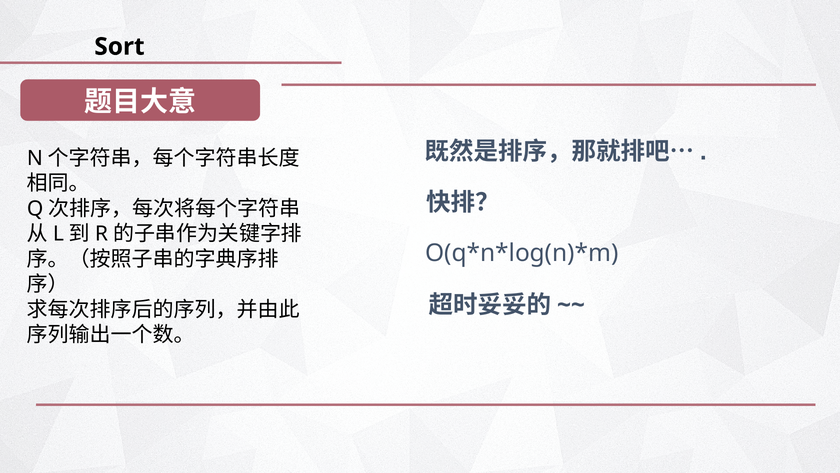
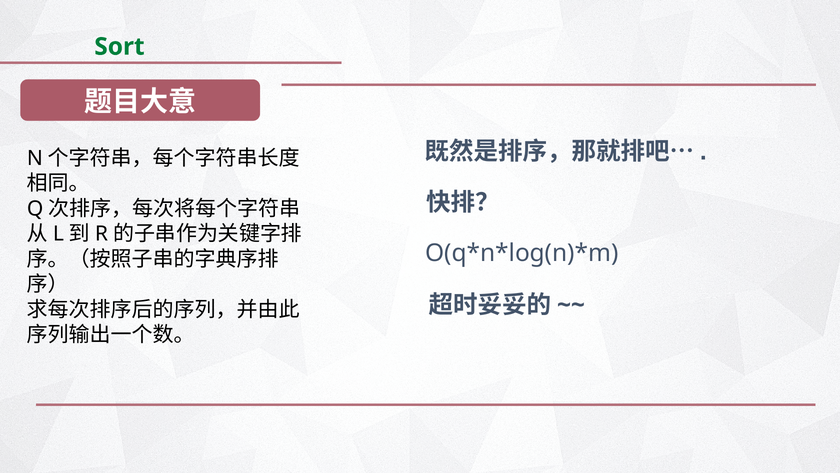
Sort colour: black -> green (119, 47)
